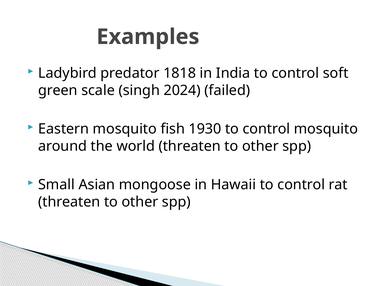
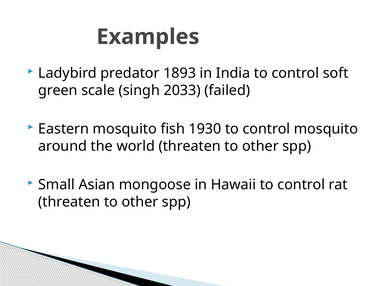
1818: 1818 -> 1893 (180, 73)
2024: 2024 -> 2033 (182, 91)
